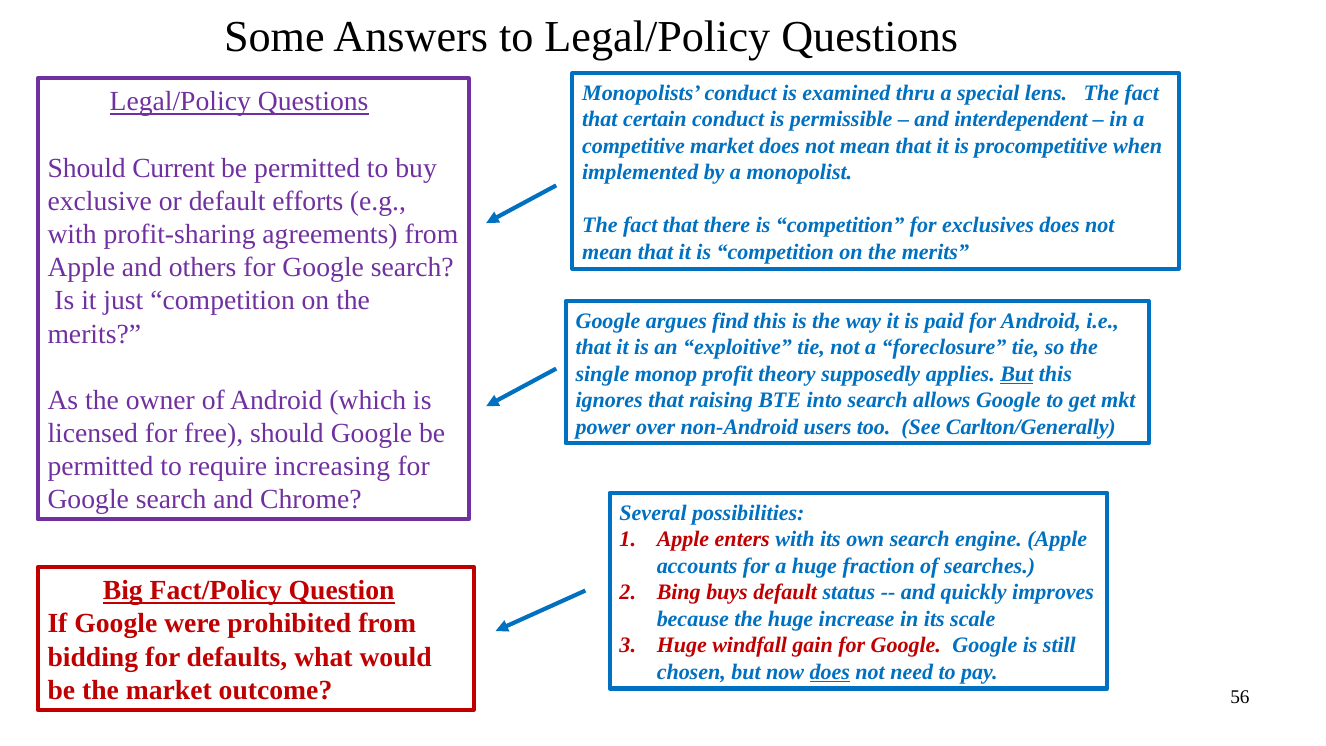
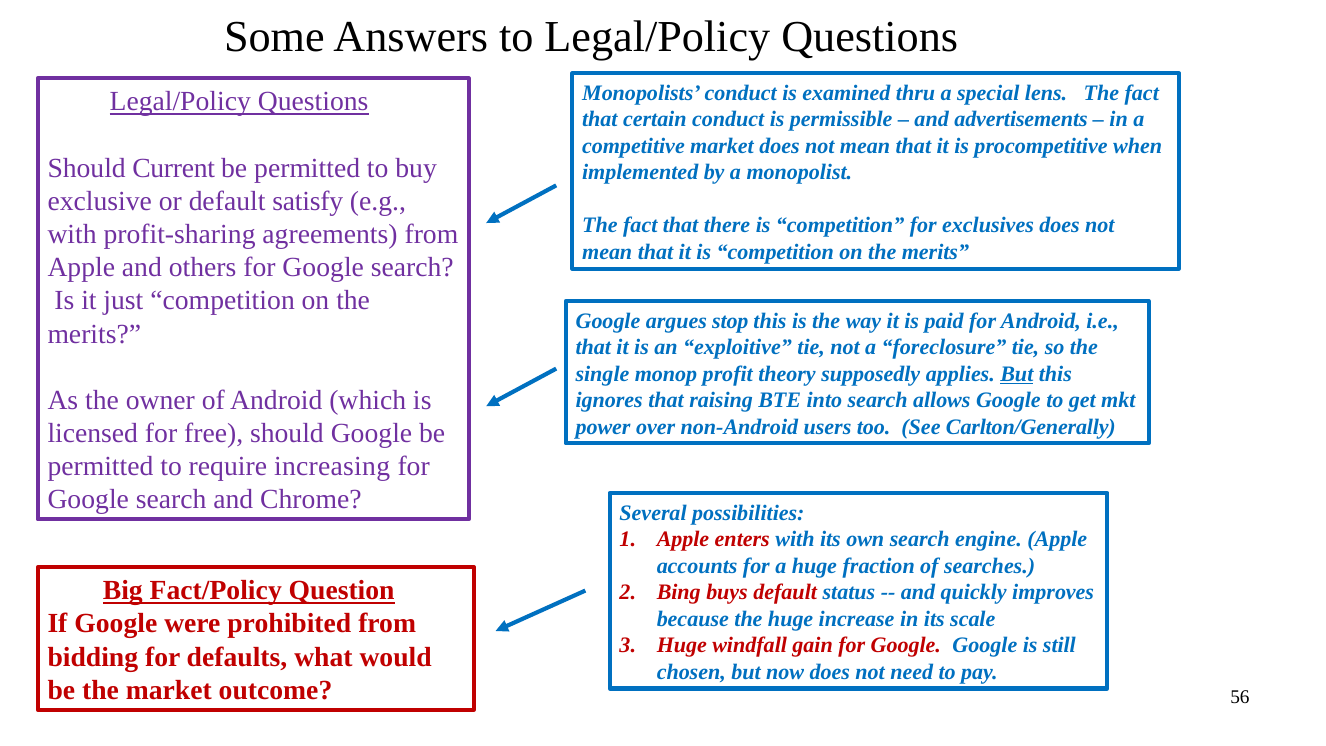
interdependent: interdependent -> advertisements (1021, 119)
efforts: efforts -> satisfy (308, 201)
find: find -> stop (730, 321)
does underline: present -> none (830, 672)
